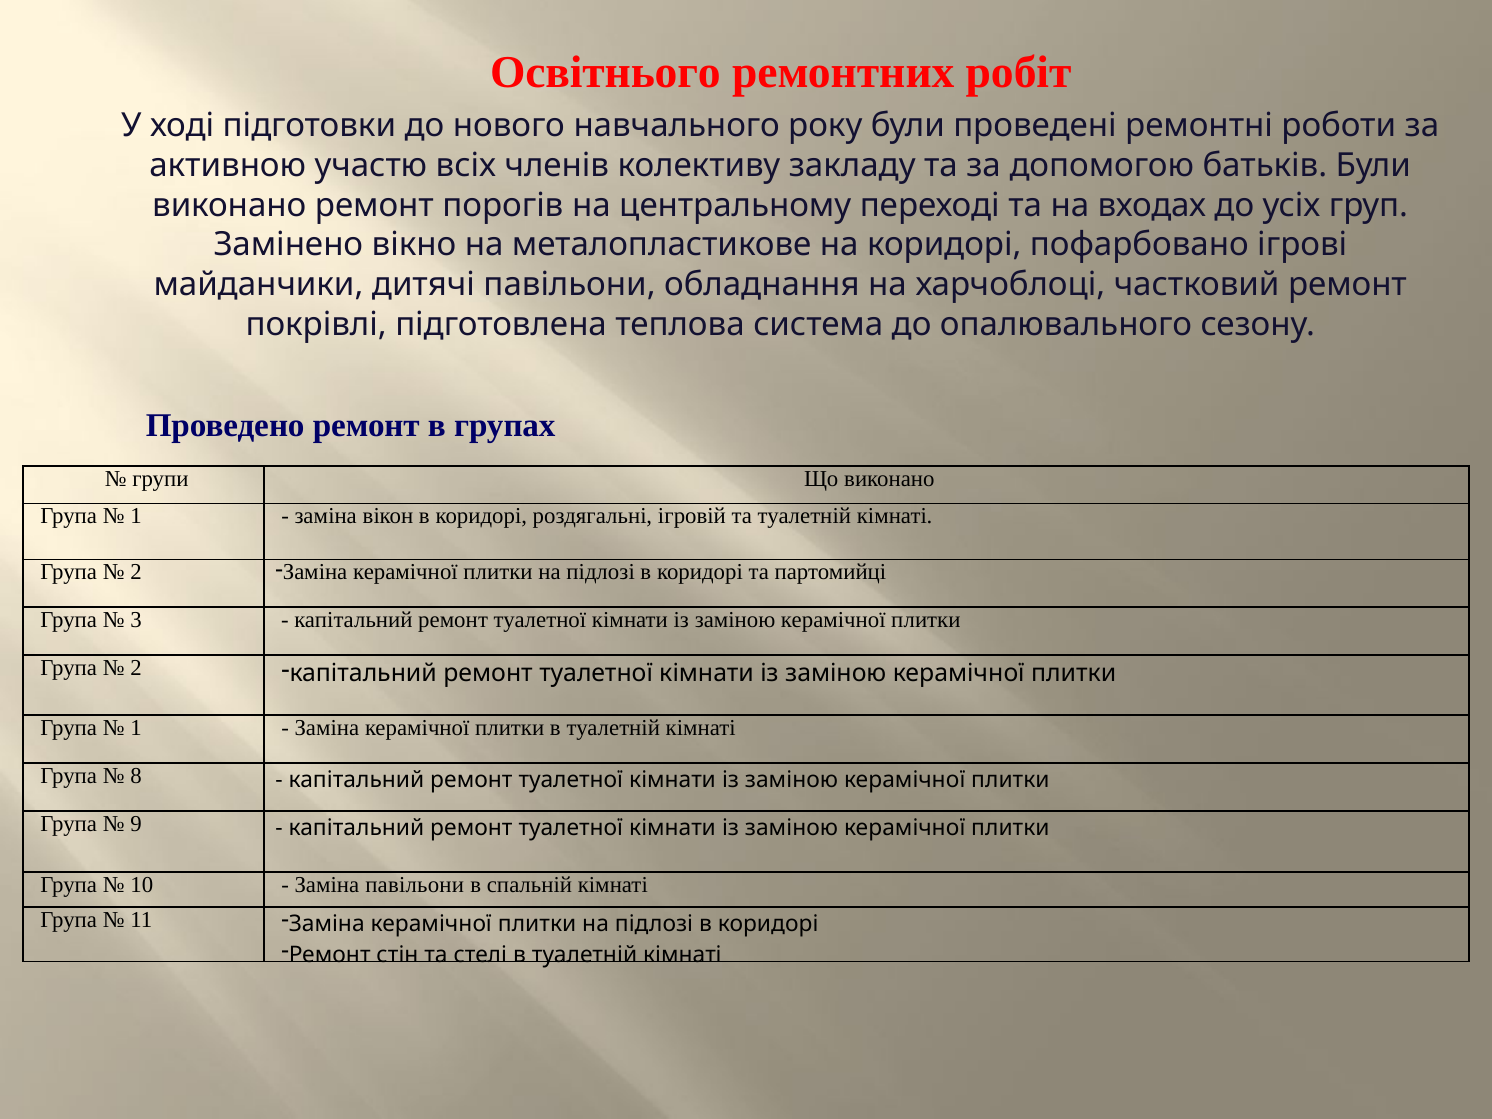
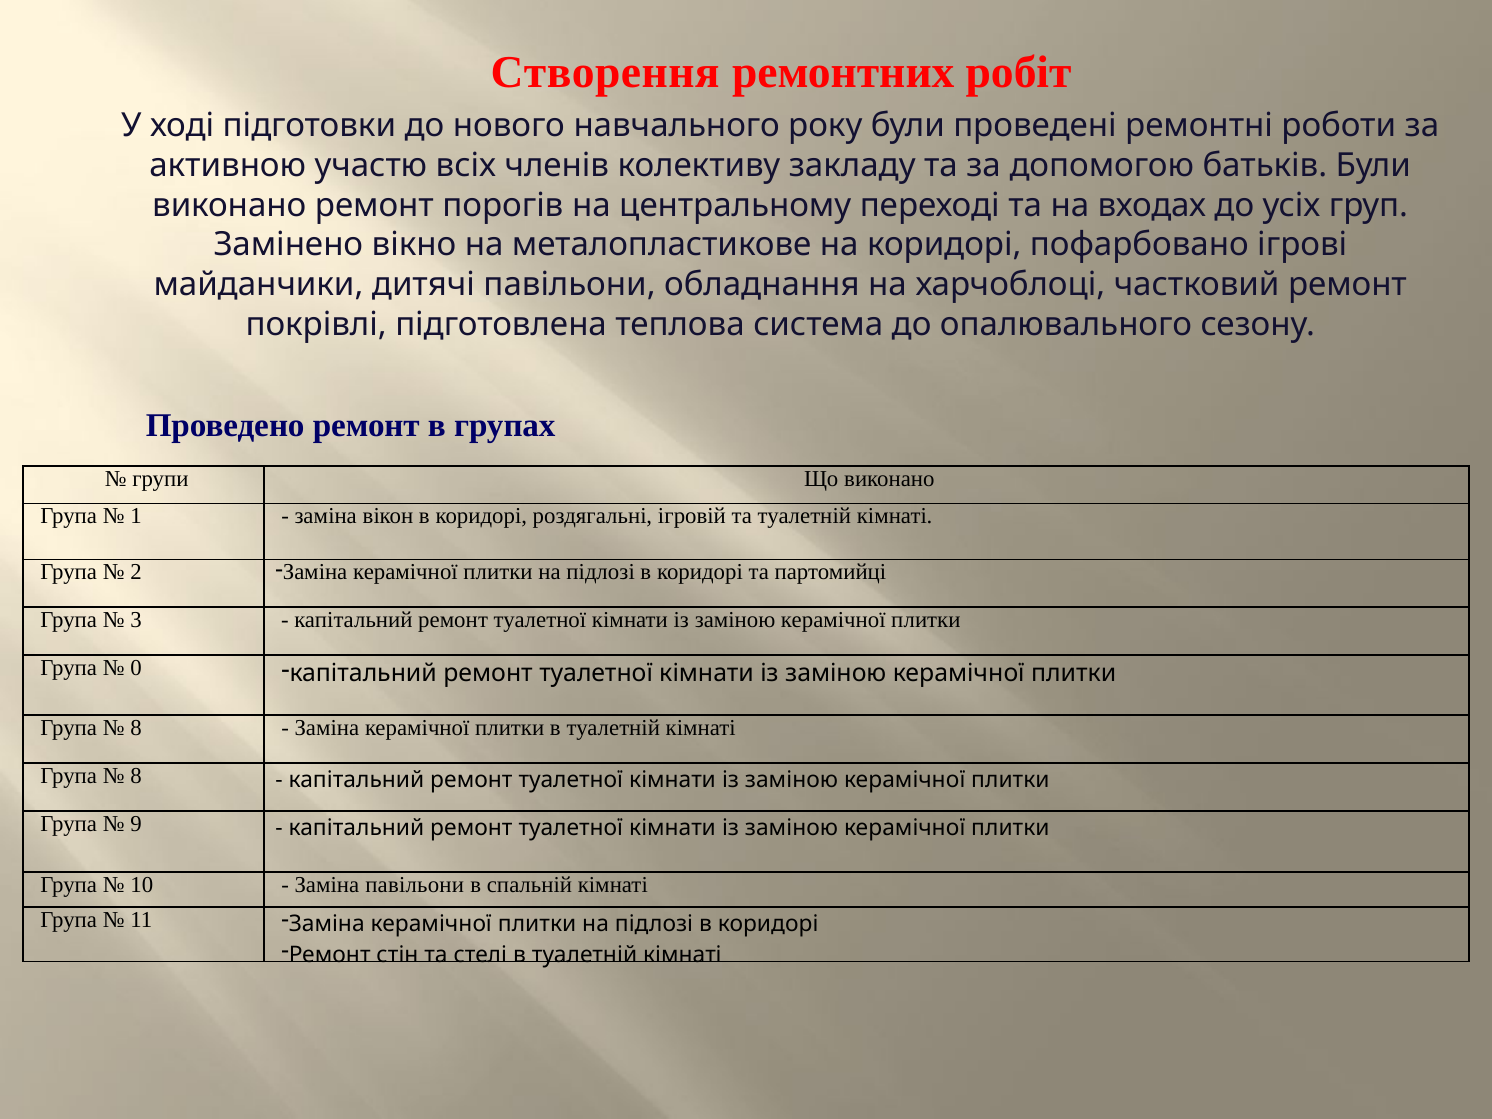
Освітнього: Освітнього -> Створення (605, 73)
2: 2 -> 0 (136, 668)
1: 1 -> 8 (136, 728)
